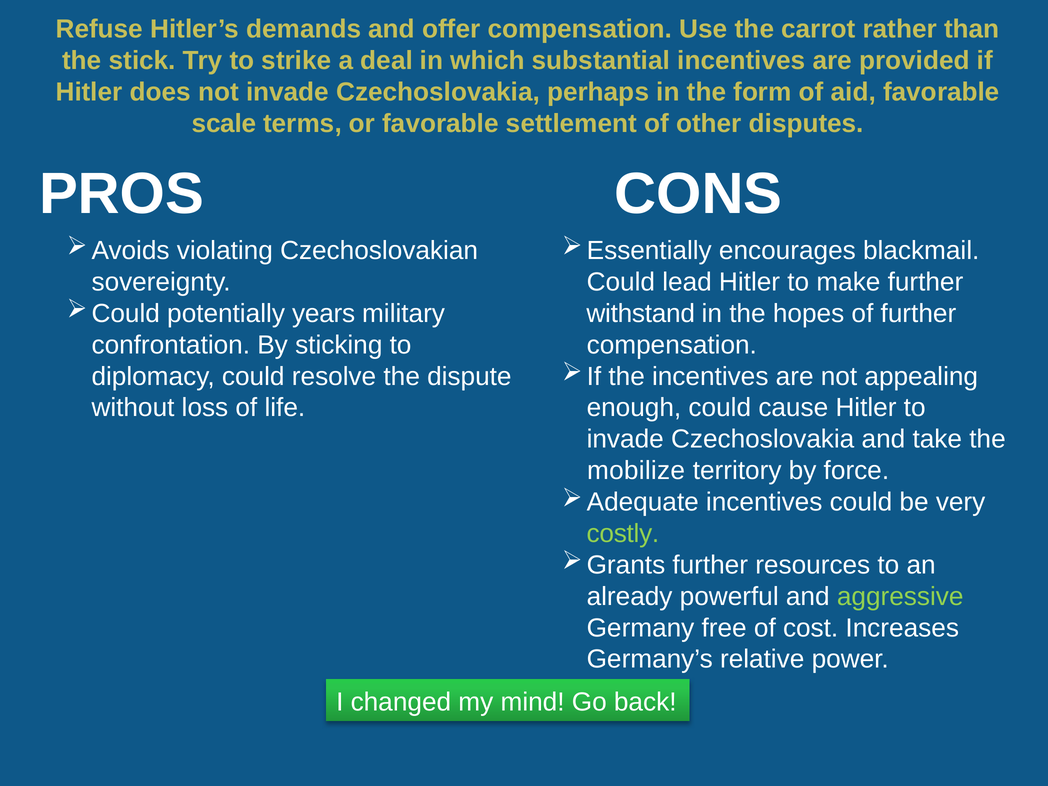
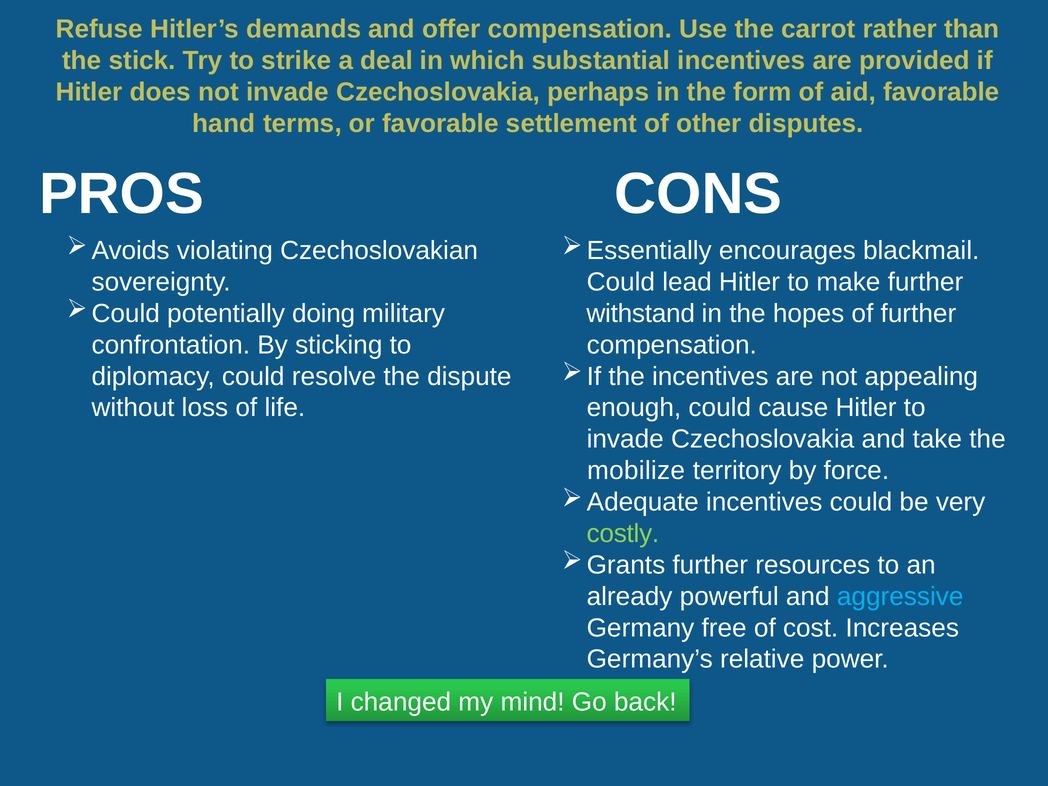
scale: scale -> hand (224, 123)
years: years -> doing (324, 314)
aggressive colour: light green -> light blue (900, 596)
